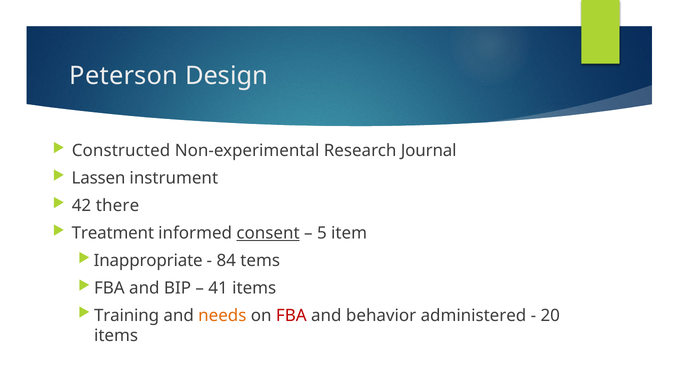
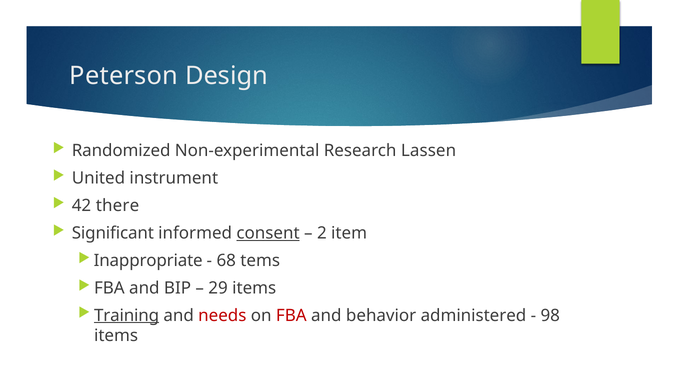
Constructed: Constructed -> Randomized (121, 151)
Journal: Journal -> Lassen (429, 151)
Lassen: Lassen -> United (98, 178)
Treatment: Treatment -> Significant (113, 233)
5: 5 -> 2 (322, 233)
84: 84 -> 68 (226, 260)
41: 41 -> 29 (218, 288)
Training underline: none -> present (127, 315)
needs colour: orange -> red (222, 315)
20: 20 -> 98 (550, 315)
